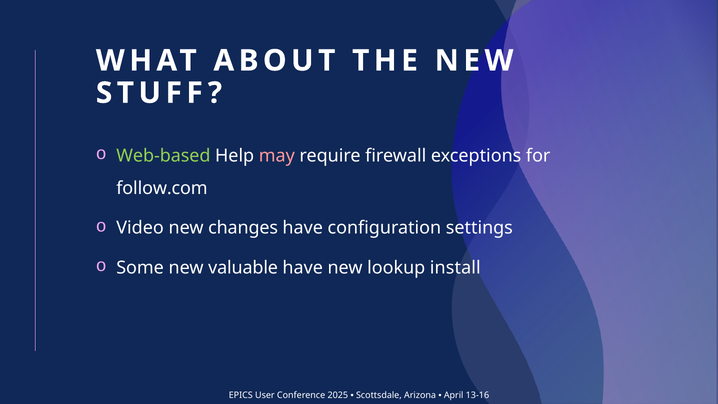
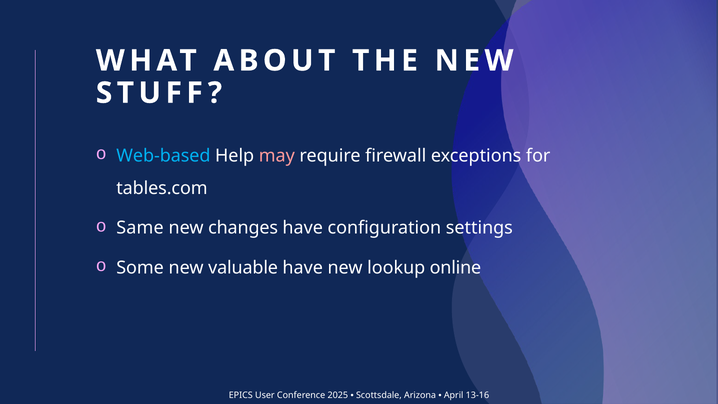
Web-based colour: light green -> light blue (163, 156)
follow.com: follow.com -> tables.com (162, 188)
Video: Video -> Same (140, 228)
install: install -> online (455, 268)
